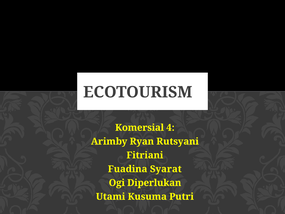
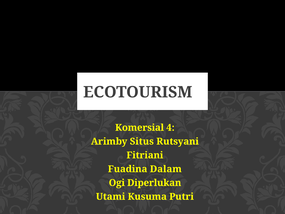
Ryan: Ryan -> Situs (142, 141)
Syarat: Syarat -> Dalam (166, 169)
